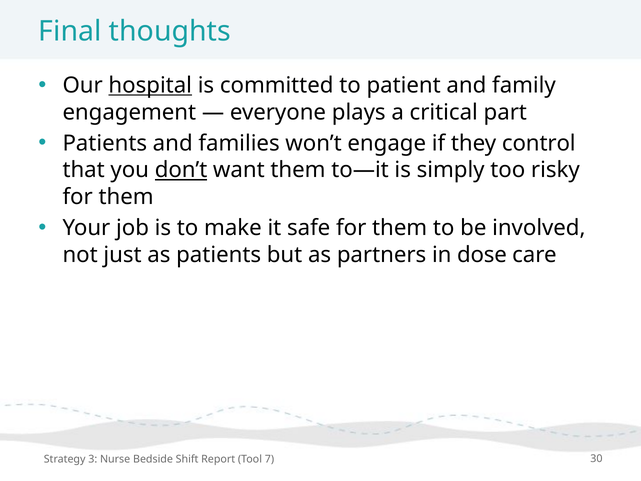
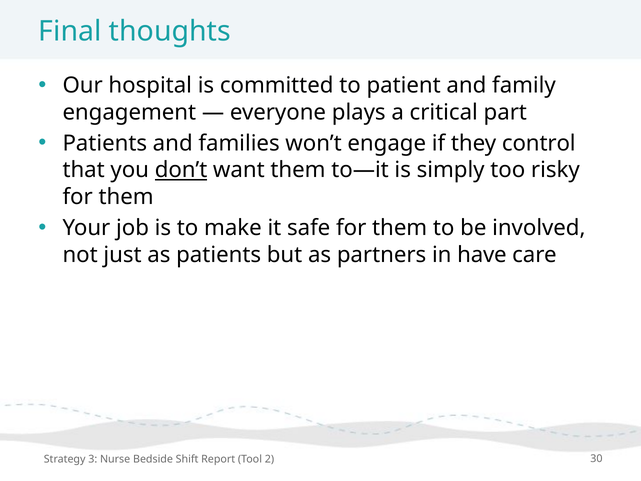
hospital underline: present -> none (150, 85)
dose: dose -> have (482, 255)
7: 7 -> 2 (269, 459)
